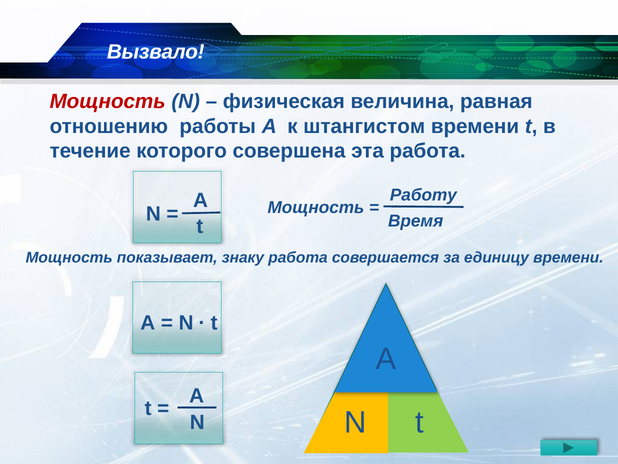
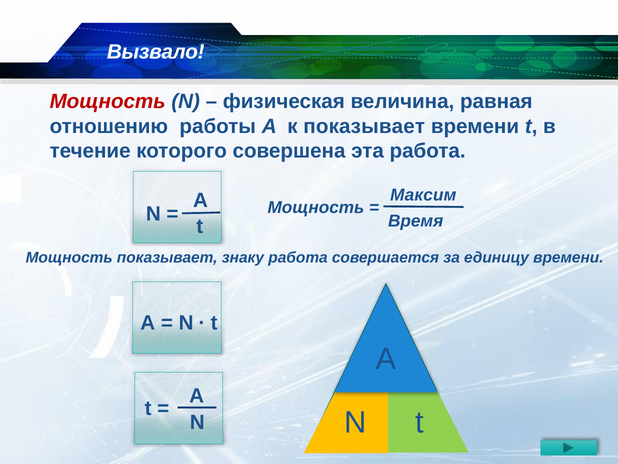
к штангистом: штангистом -> показывает (364, 126)
Работу: Работу -> Максим (423, 195)
